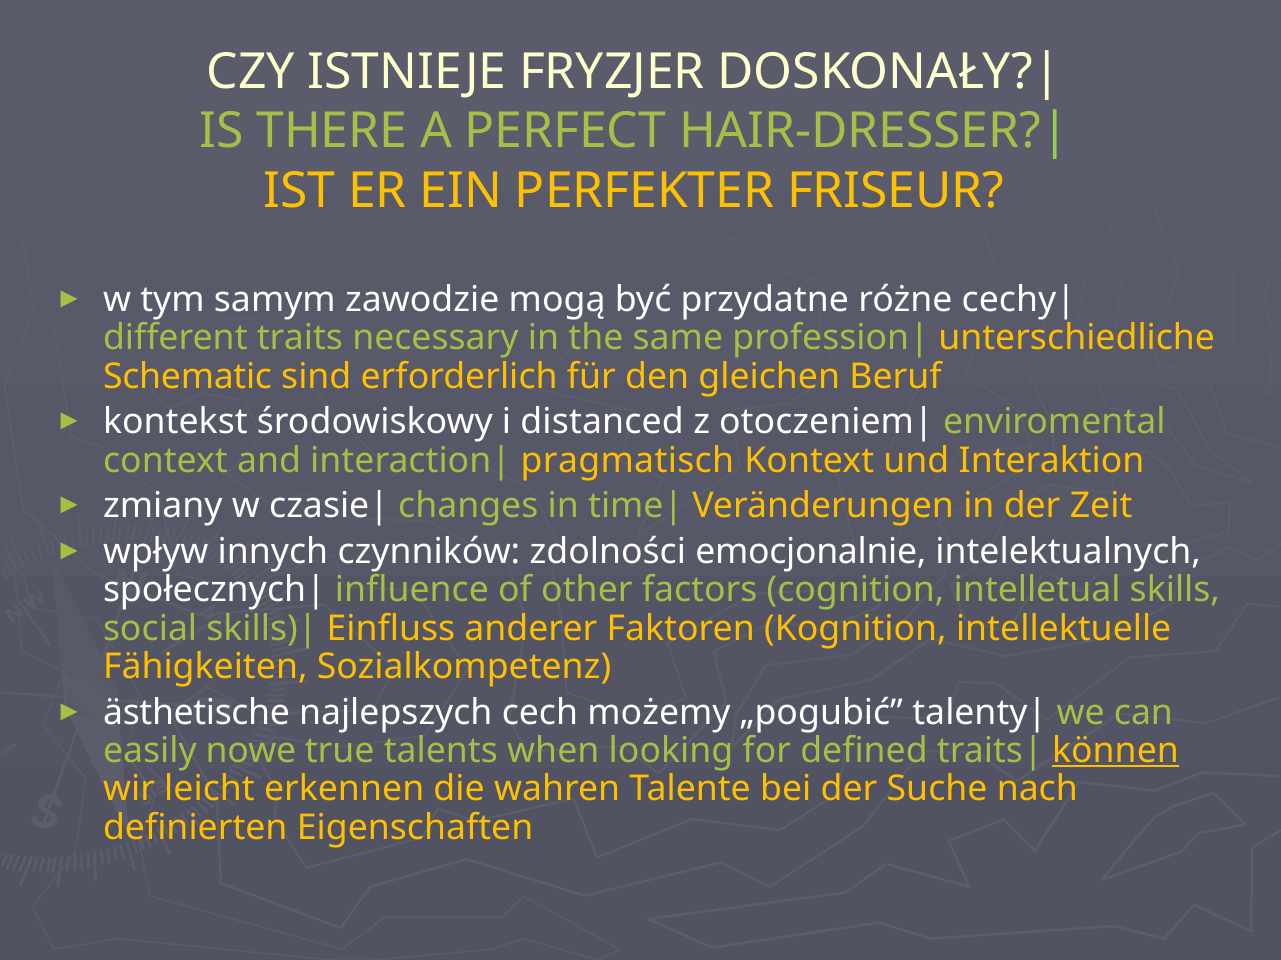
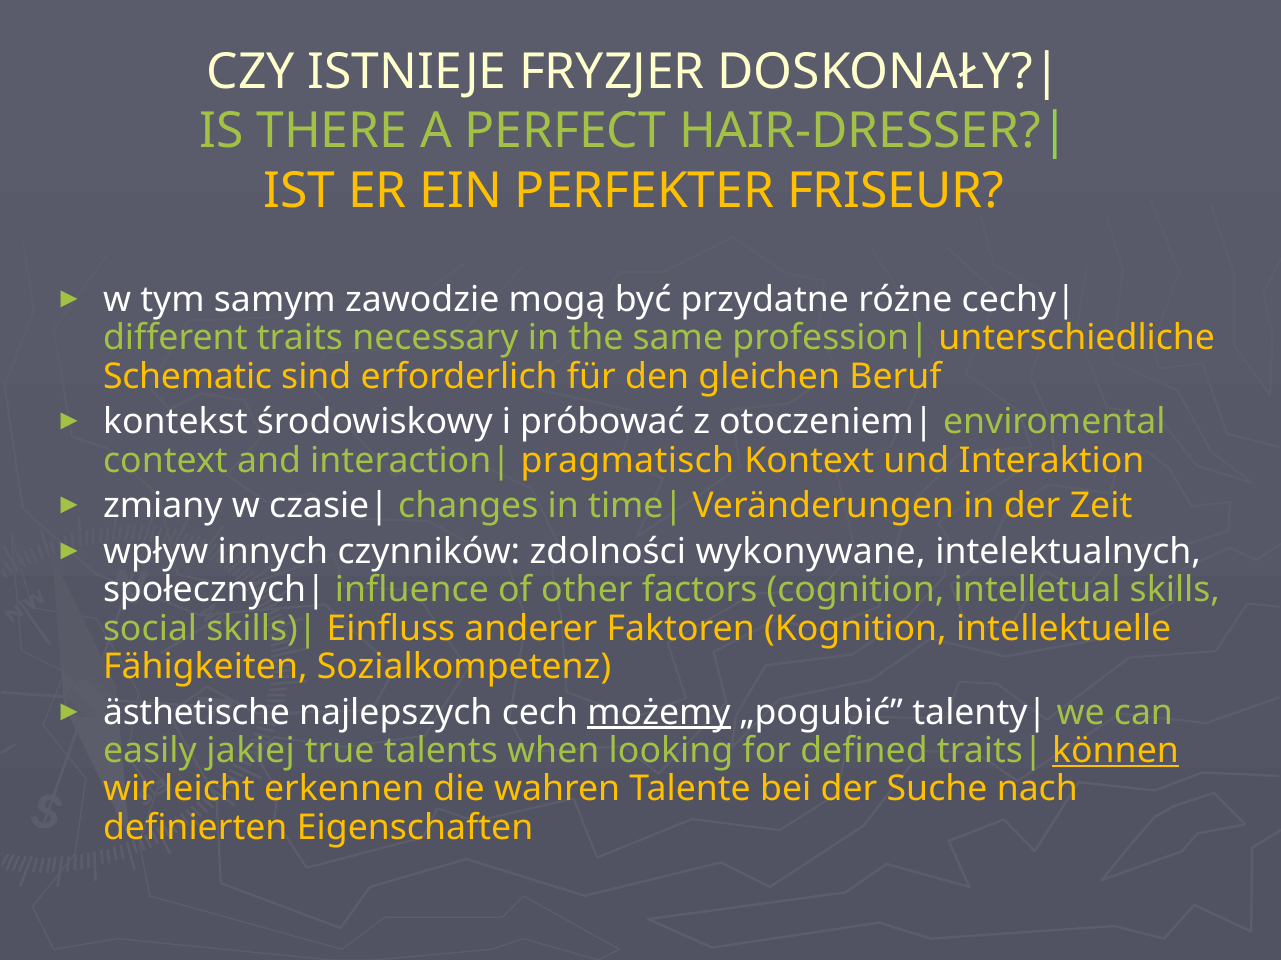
distanced: distanced -> próbować (602, 422)
emocjonalnie: emocjonalnie -> wykonywane (811, 552)
możemy underline: none -> present (659, 713)
nowe: nowe -> jakiej (251, 751)
